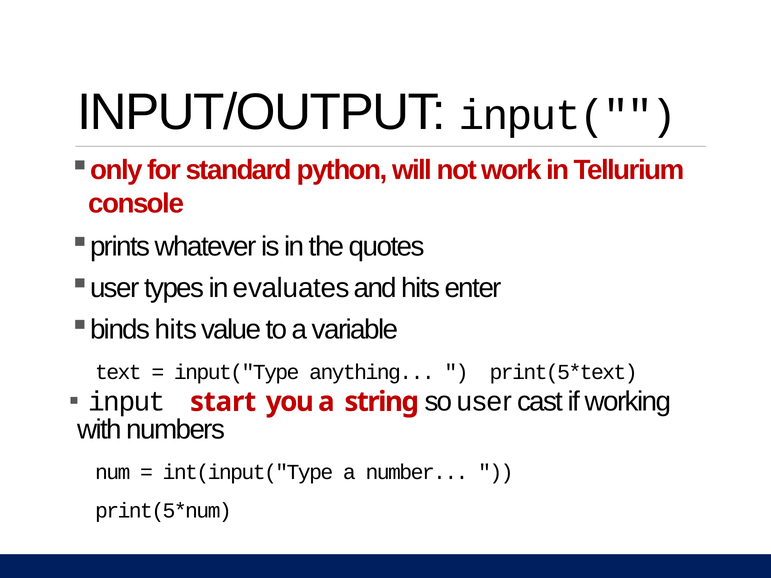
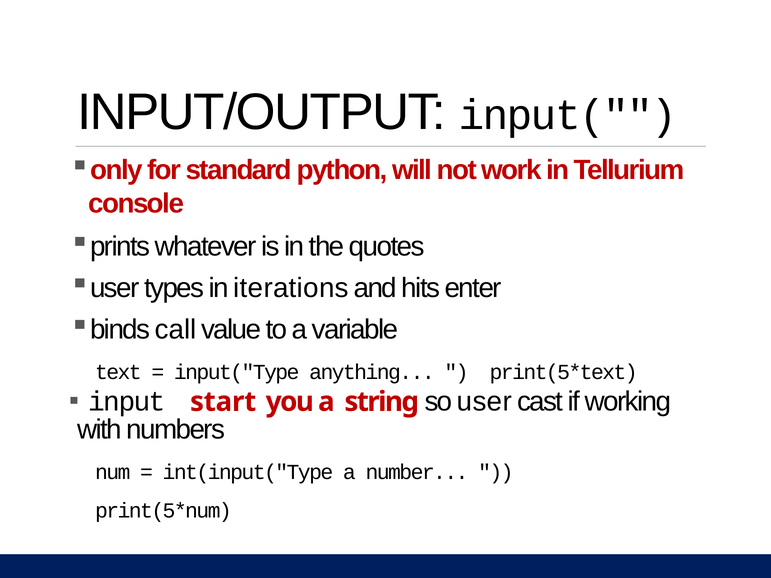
evaluates: evaluates -> iterations (291, 288)
hits: hits -> call (176, 330)
